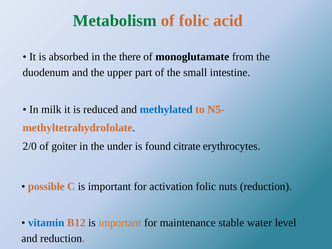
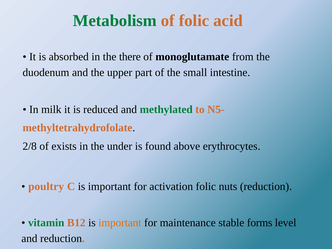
methylated colour: blue -> green (166, 109)
2/0: 2/0 -> 2/8 (30, 146)
goiter: goiter -> exists (64, 146)
citrate: citrate -> above (187, 146)
possible: possible -> poultry (46, 187)
vitamin colour: blue -> green (46, 223)
water: water -> forms (260, 223)
